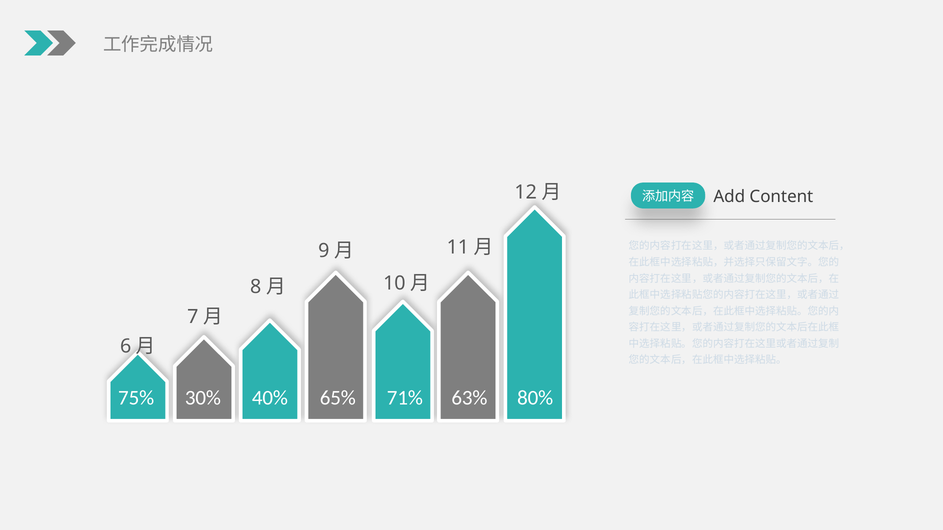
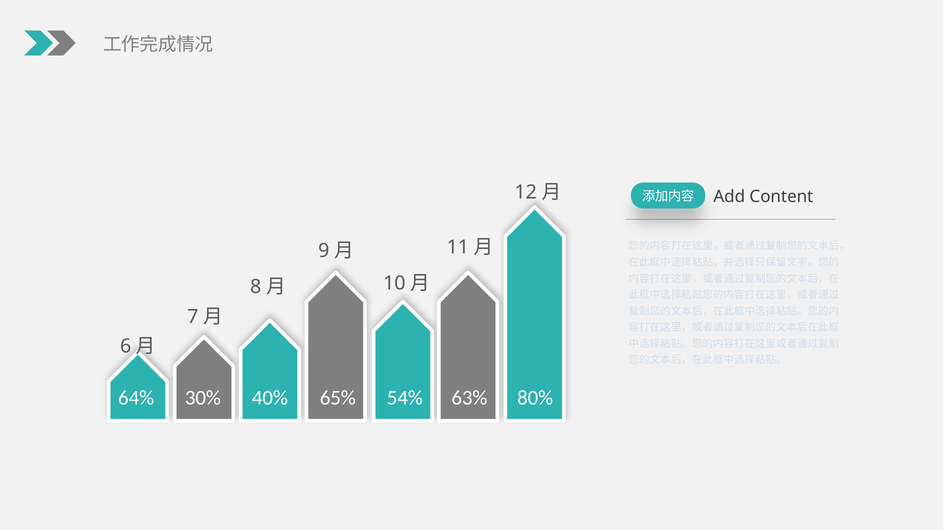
75%: 75% -> 64% (136, 398)
71%: 71% -> 54% (405, 398)
